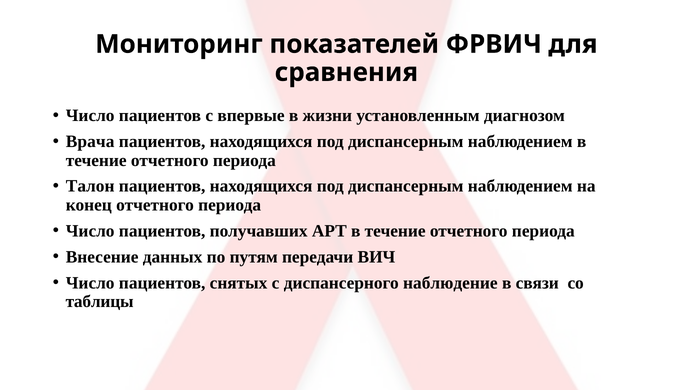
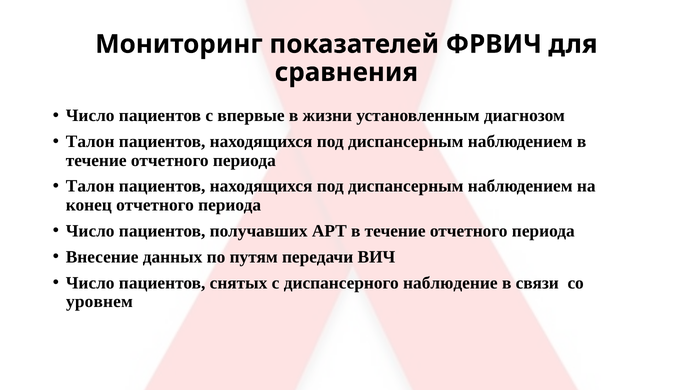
Врача: Врача -> Талон (90, 142)
таблицы: таблицы -> уровнем (99, 301)
